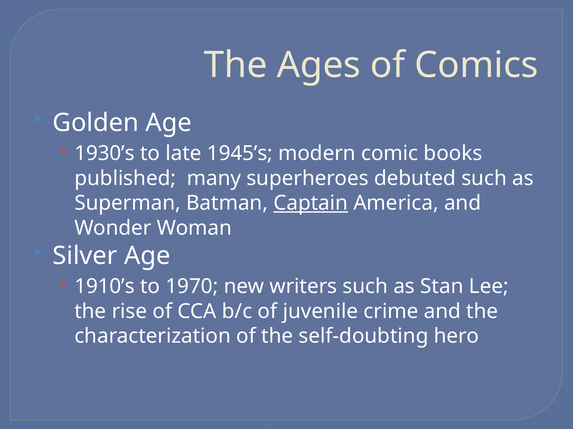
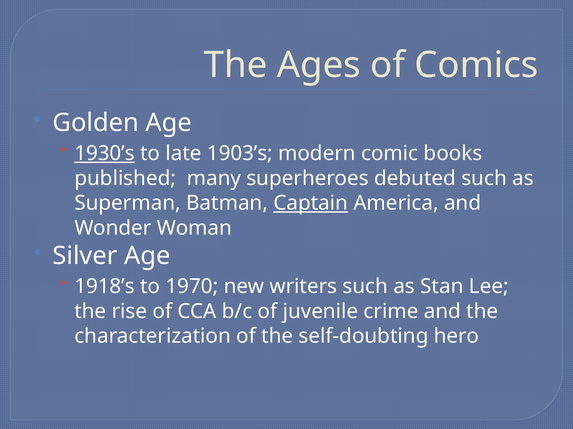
1930’s underline: none -> present (105, 154)
1945’s: 1945’s -> 1903’s (240, 154)
1910’s: 1910’s -> 1918’s (105, 287)
